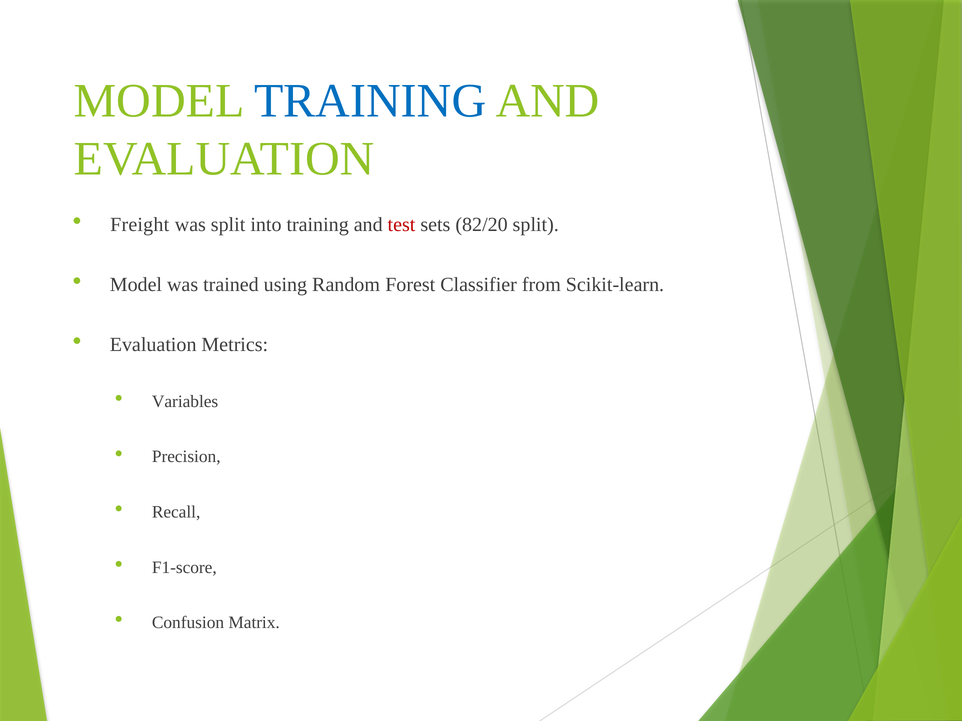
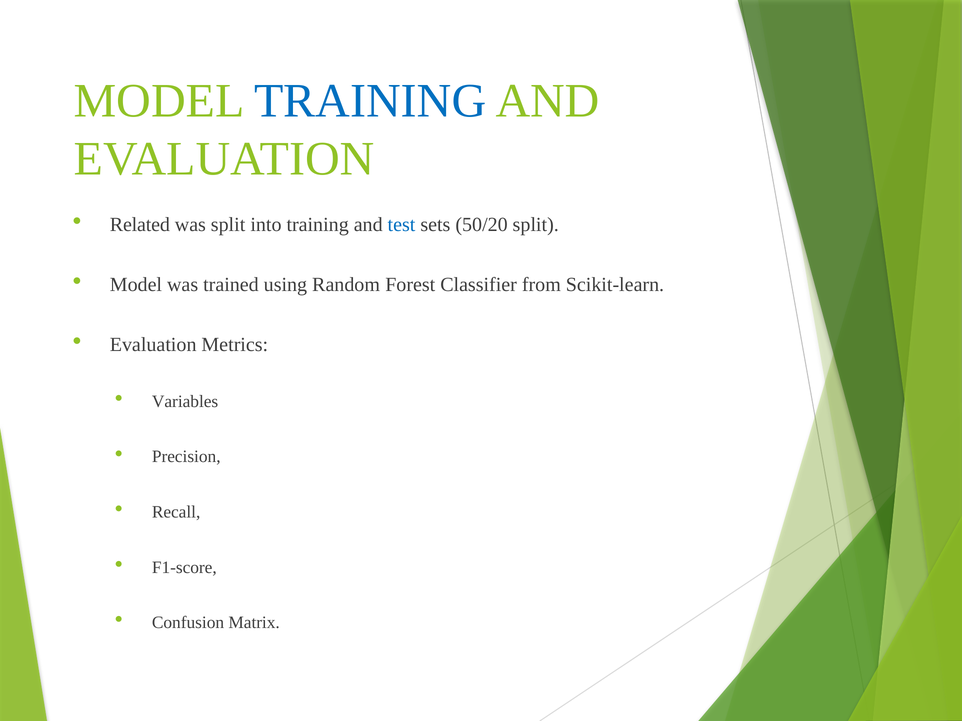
Freight: Freight -> Related (140, 225)
test colour: red -> blue (401, 225)
82/20: 82/20 -> 50/20 (482, 225)
